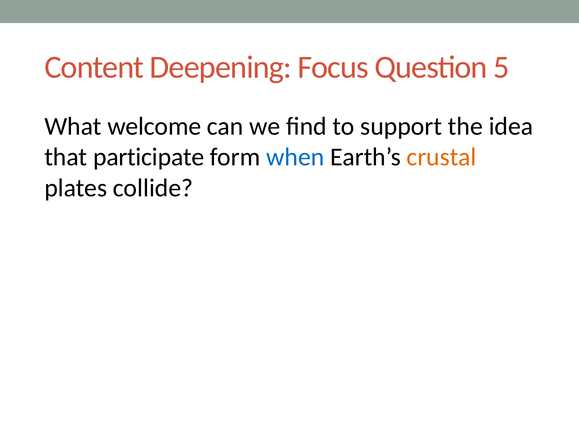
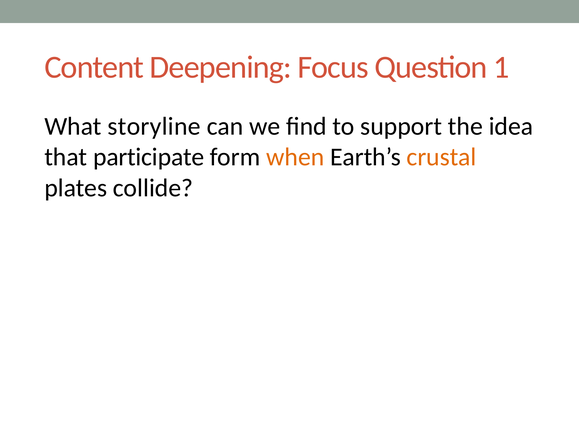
5: 5 -> 1 (501, 67)
welcome: welcome -> storyline (154, 126)
when colour: blue -> orange (295, 157)
